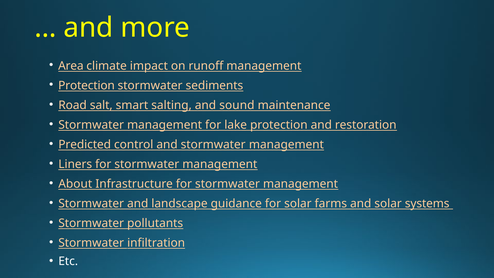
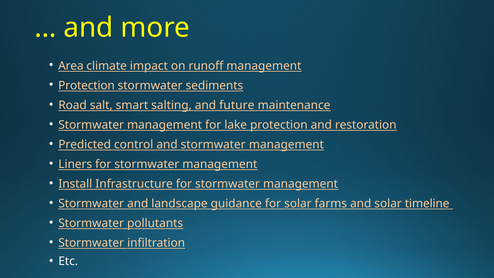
sound: sound -> future (237, 105)
About: About -> Install (75, 184)
systems: systems -> timeline (427, 204)
